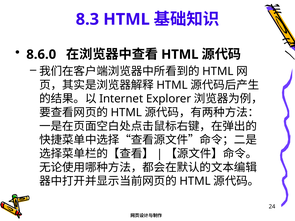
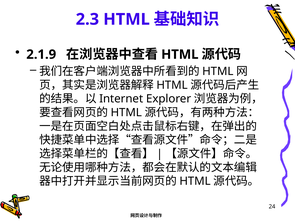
8.3: 8.3 -> 2.3 (87, 19)
8.6.0: 8.6.0 -> 2.1.9 (41, 55)
